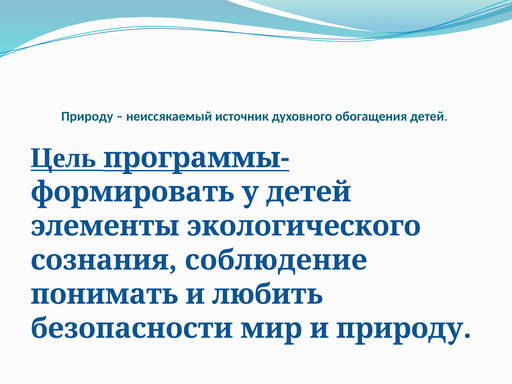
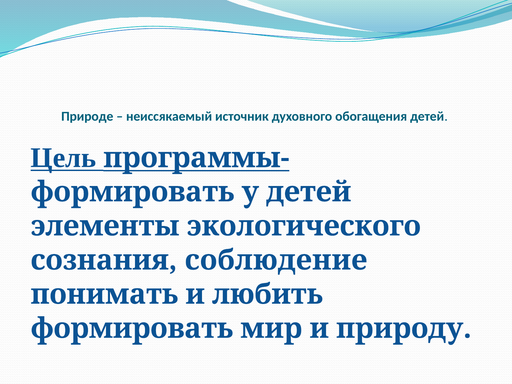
Природу: Природу -> Природе (87, 116)
безопасности: безопасности -> формировать (132, 328)
